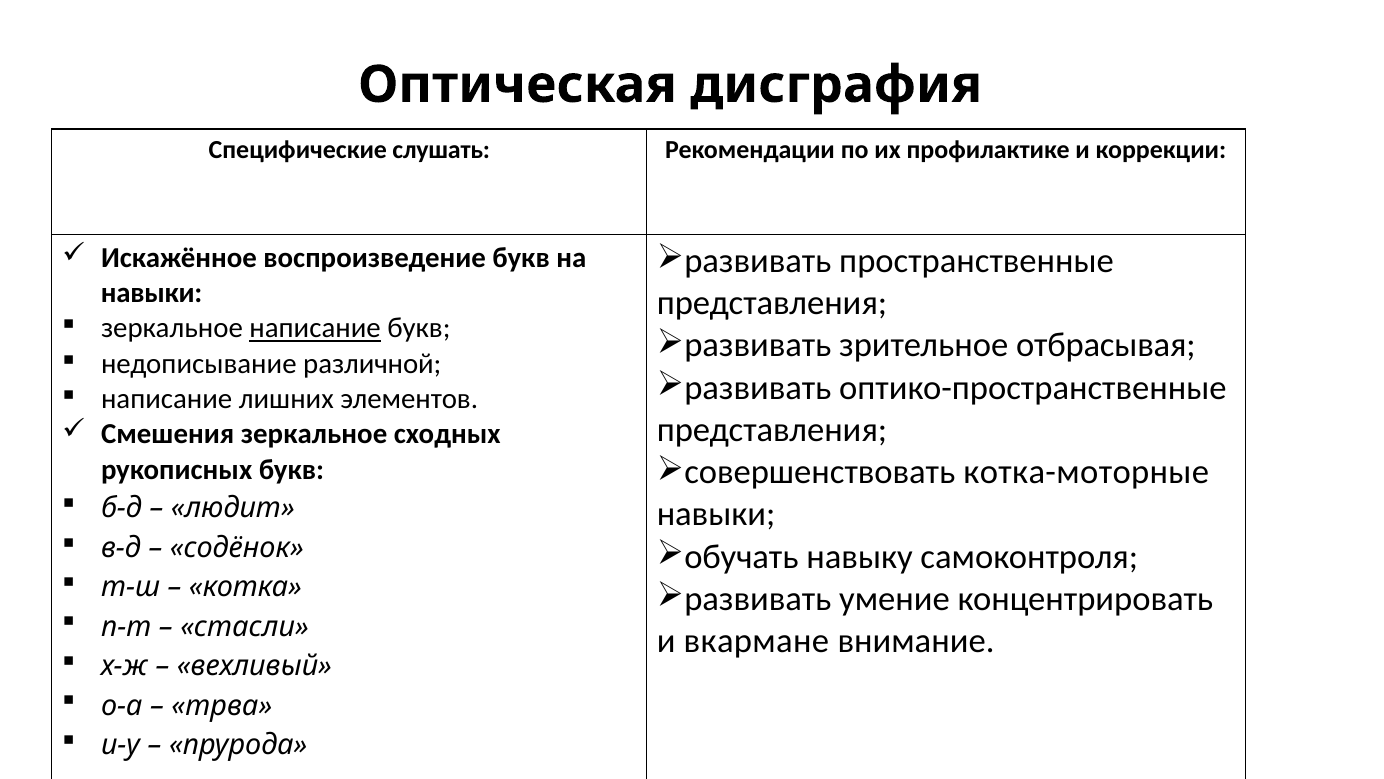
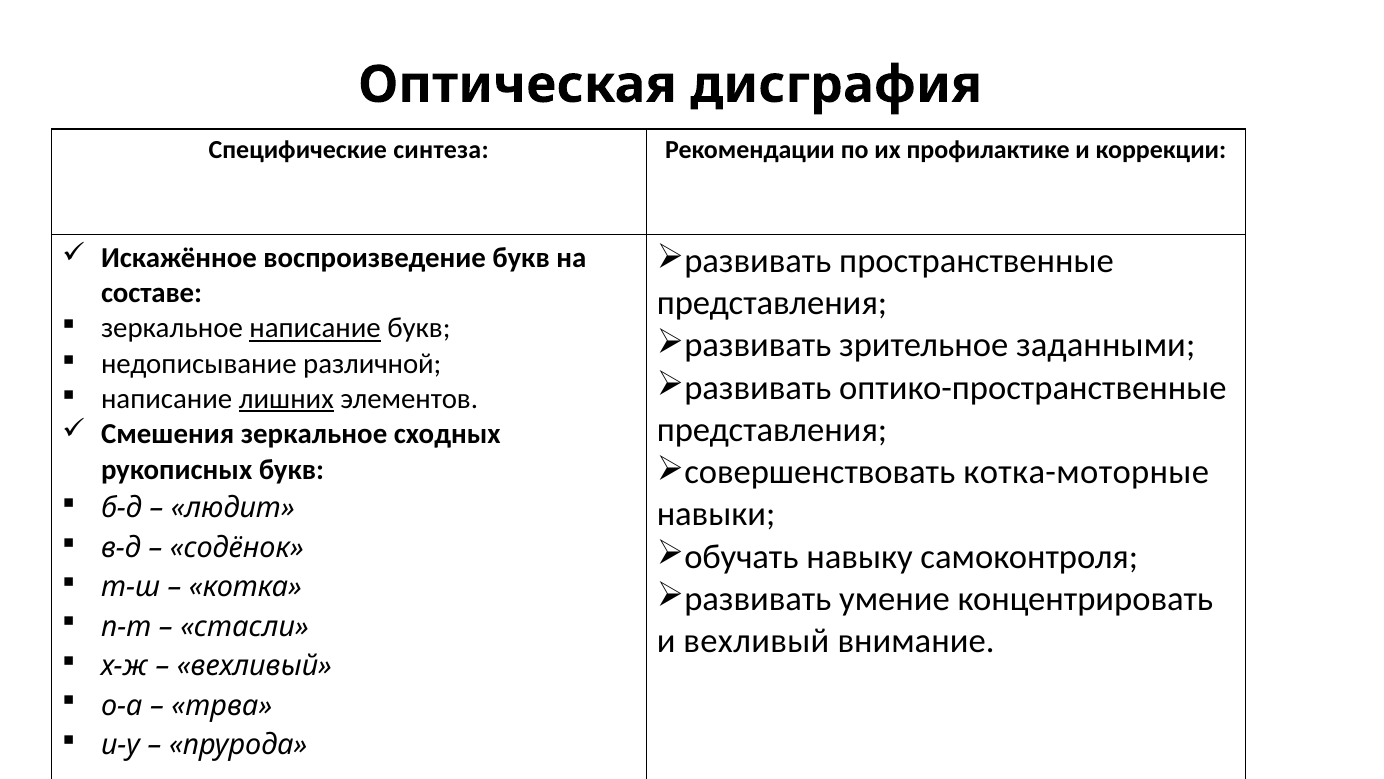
слушать: слушать -> синтеза (441, 150)
навыки: навыки -> составе (152, 293)
отбрасывая: отбрасывая -> заданными (1106, 345)
лишних underline: none -> present (286, 399)
и вкармане: вкармане -> вехливый (756, 641)
